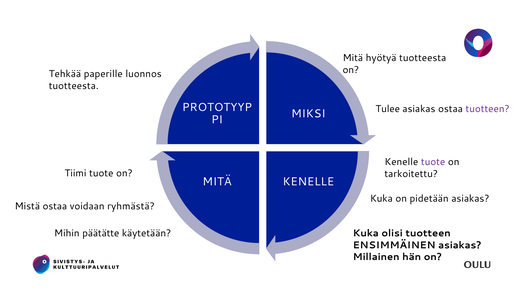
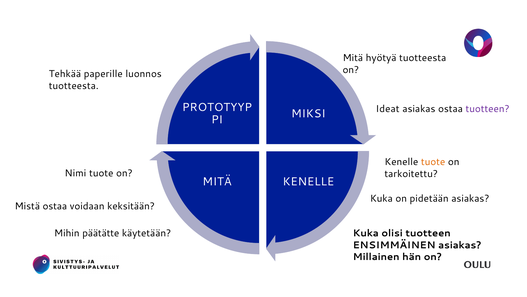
Tulee: Tulee -> Ideat (388, 109)
tuote colour: purple -> orange (433, 162)
Tiimi: Tiimi -> Nimi (75, 173)
ryhmästä: ryhmästä -> keksitään (131, 206)
